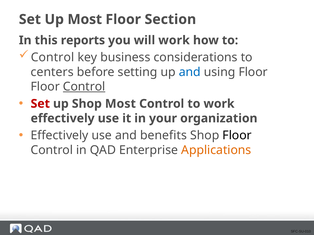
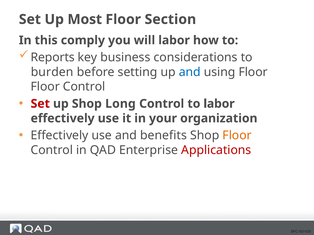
reports: reports -> comply (83, 40)
will work: work -> labor (174, 40)
Control: Control -> Reports (53, 57)
centers: centers -> burden (52, 72)
Control underline: present -> none (84, 87)
Shop Most: Most -> Long (120, 104)
to work: work -> labor (219, 104)
Floor colour: black -> orange (237, 136)
Applications colour: orange -> red (216, 150)
